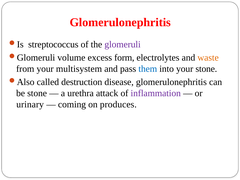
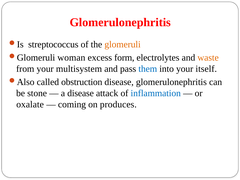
glomeruli colour: purple -> orange (123, 45)
volume: volume -> woman (71, 58)
your stone: stone -> itself (206, 69)
destruction: destruction -> obstruction (82, 82)
a urethra: urethra -> disease (81, 93)
inflammation colour: purple -> blue (156, 93)
urinary: urinary -> oxalate (30, 104)
